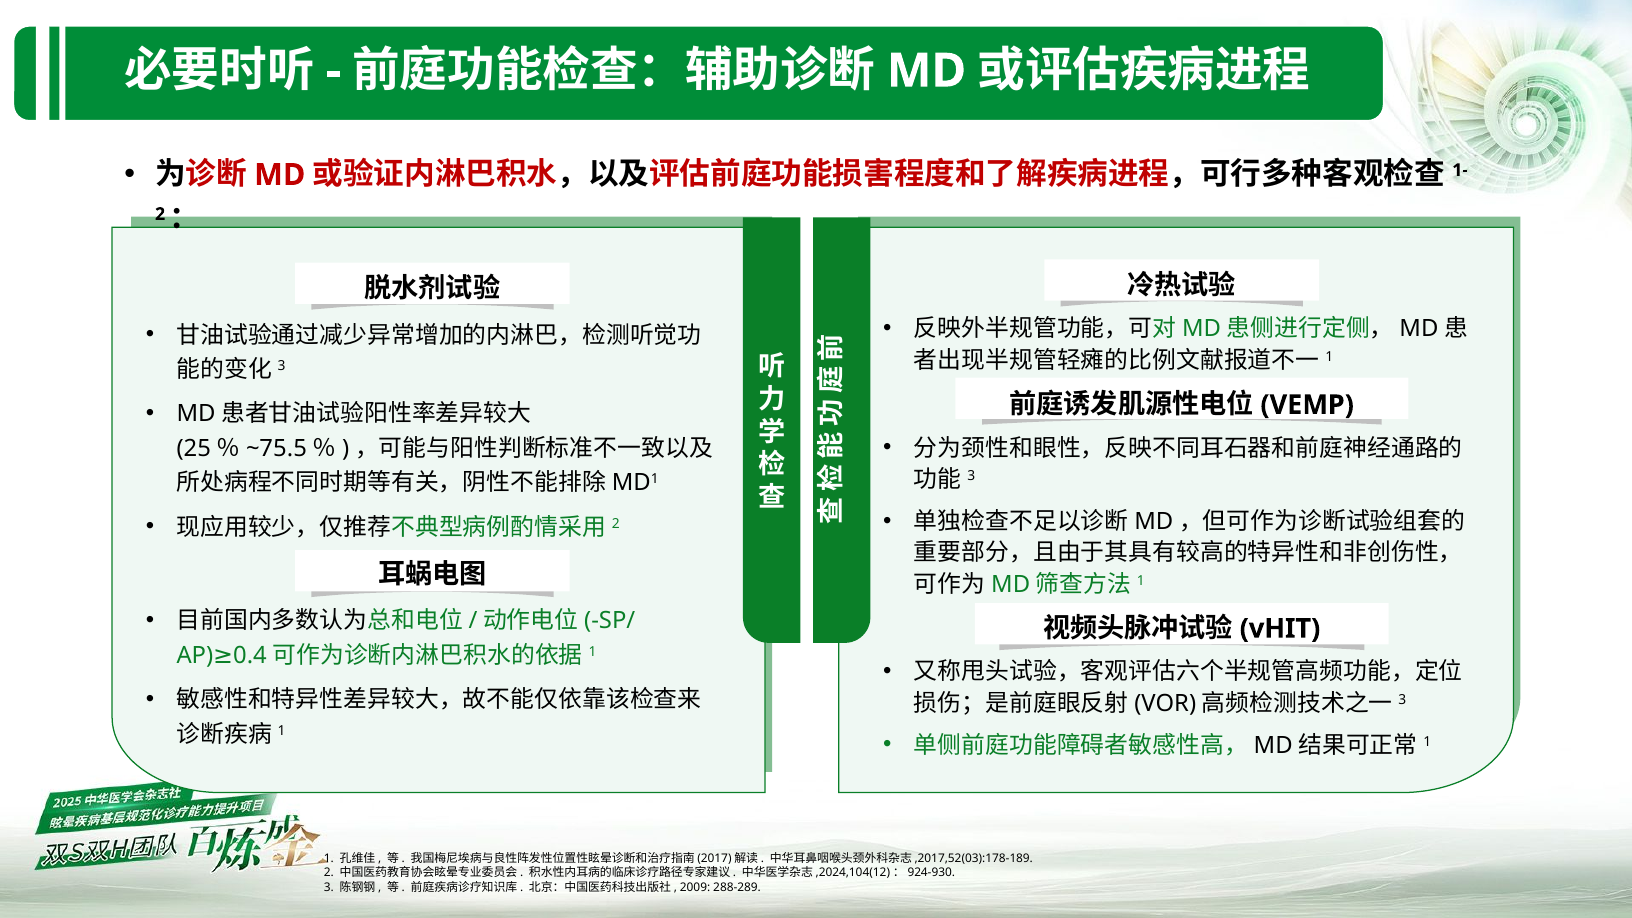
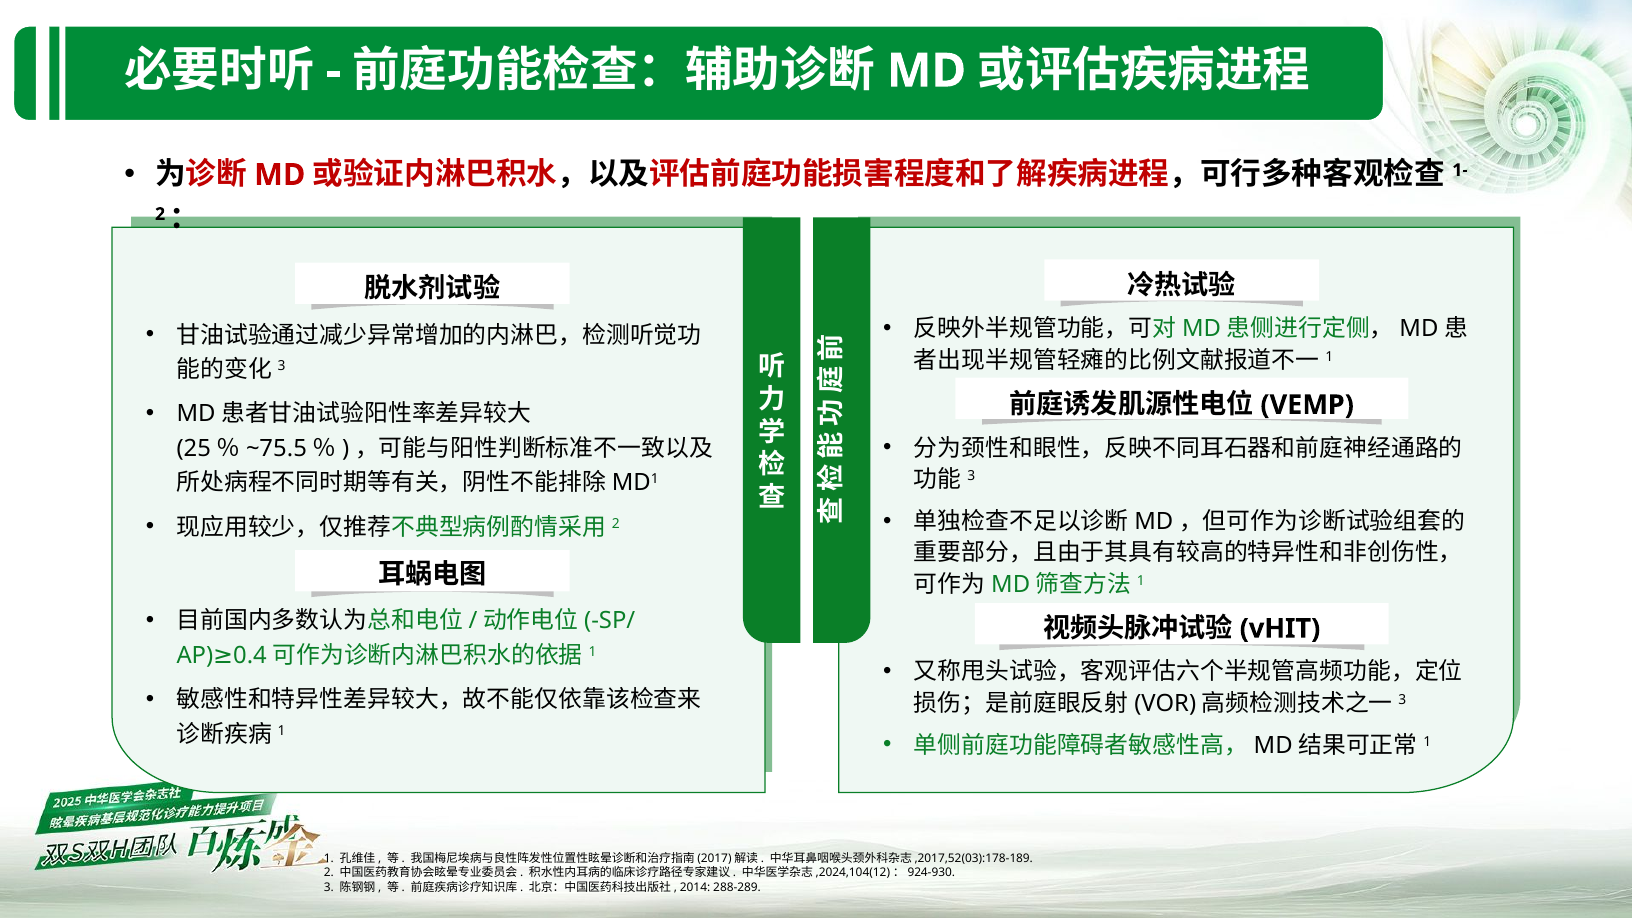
2009: 2009 -> 2014 (695, 887)
